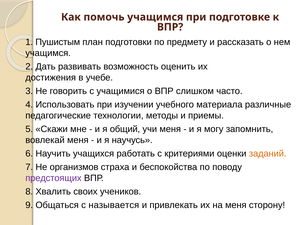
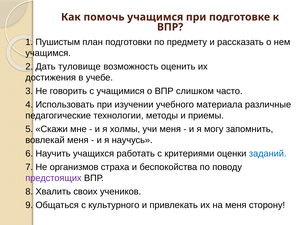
развивать: развивать -> туловище (79, 67)
общий: общий -> холмы (125, 129)
заданий colour: orange -> blue (268, 154)
называется: называется -> культурного (114, 205)
